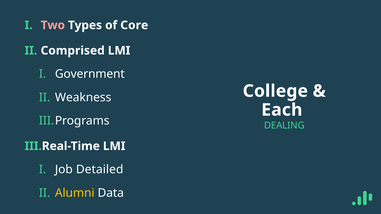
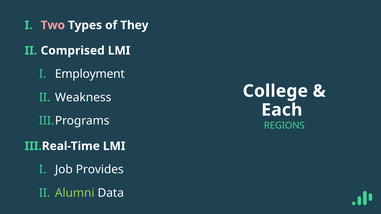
Core: Core -> They (134, 25)
Government: Government -> Employment (90, 74)
DEALING: DEALING -> REGIONS (284, 126)
Detailed: Detailed -> Provides (100, 170)
Alumni colour: yellow -> light green (75, 193)
